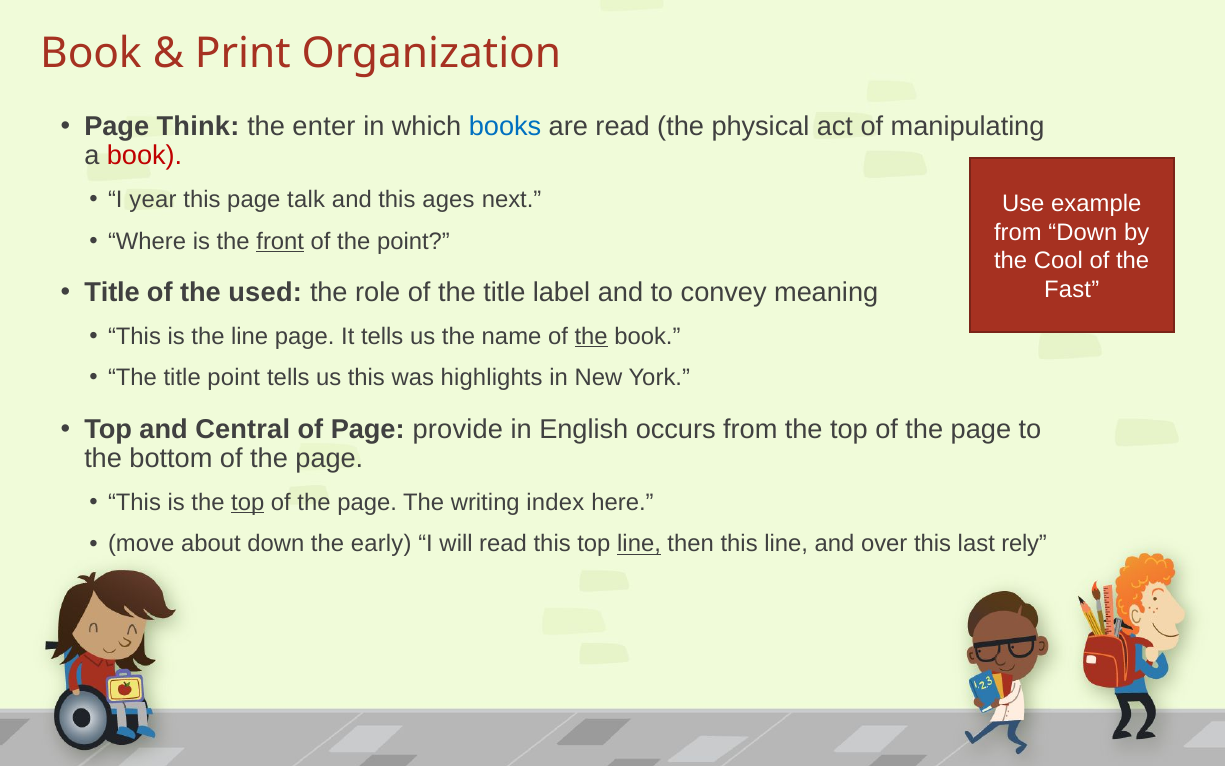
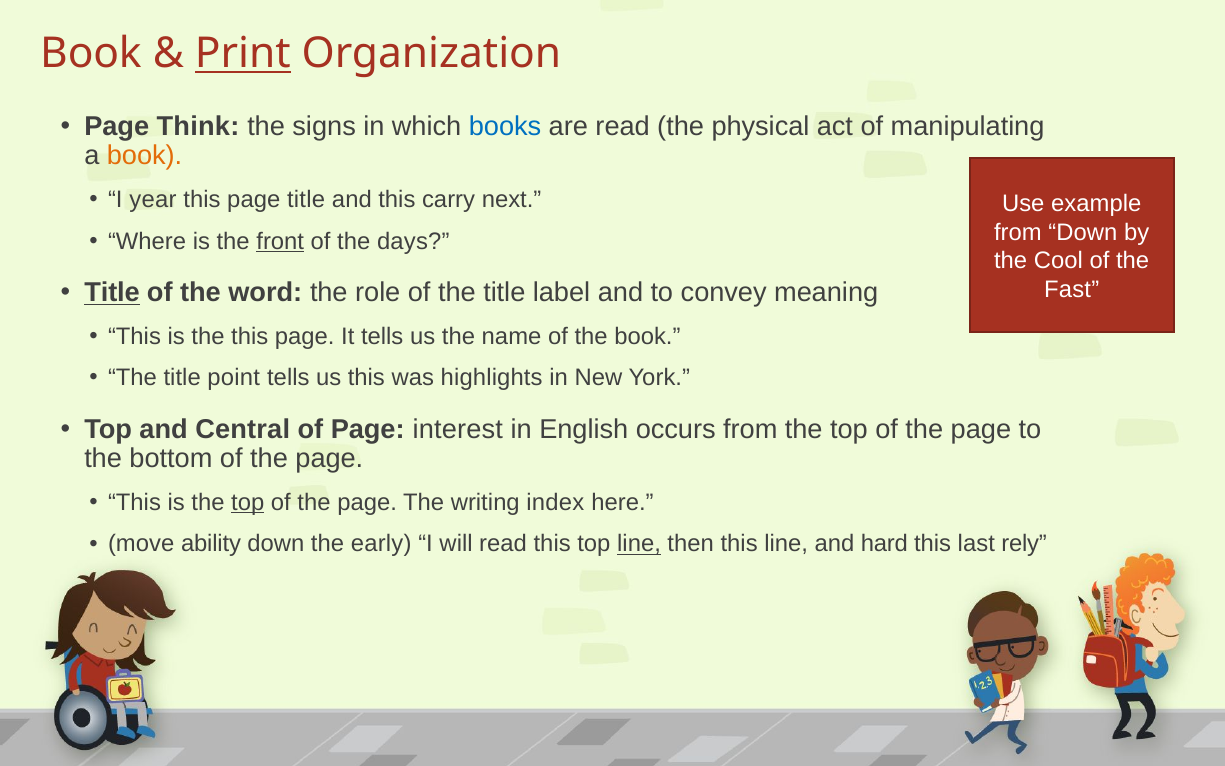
Print underline: none -> present (243, 54)
enter: enter -> signs (324, 126)
book colour: red -> orange (145, 156)
page talk: talk -> title (306, 199)
ages: ages -> carry (449, 199)
the point: point -> days (413, 241)
Title underline: none -> present (112, 292)
used: used -> word (265, 292)
the line: line -> this (250, 336)
the underline: present -> none (591, 336)
provide: provide -> interest (458, 429)
about: about -> ability (211, 544)
over: over -> hard (884, 544)
